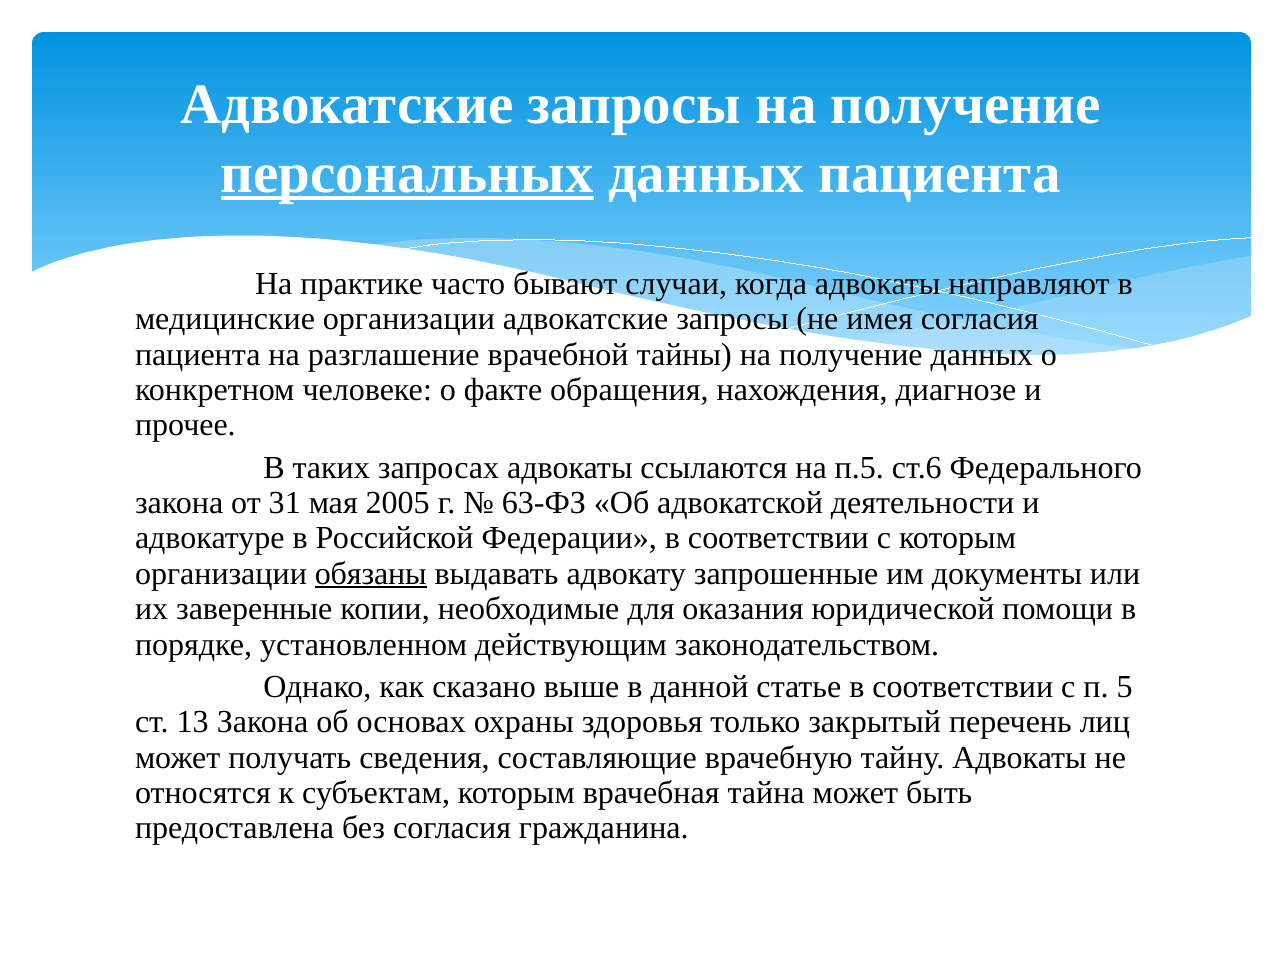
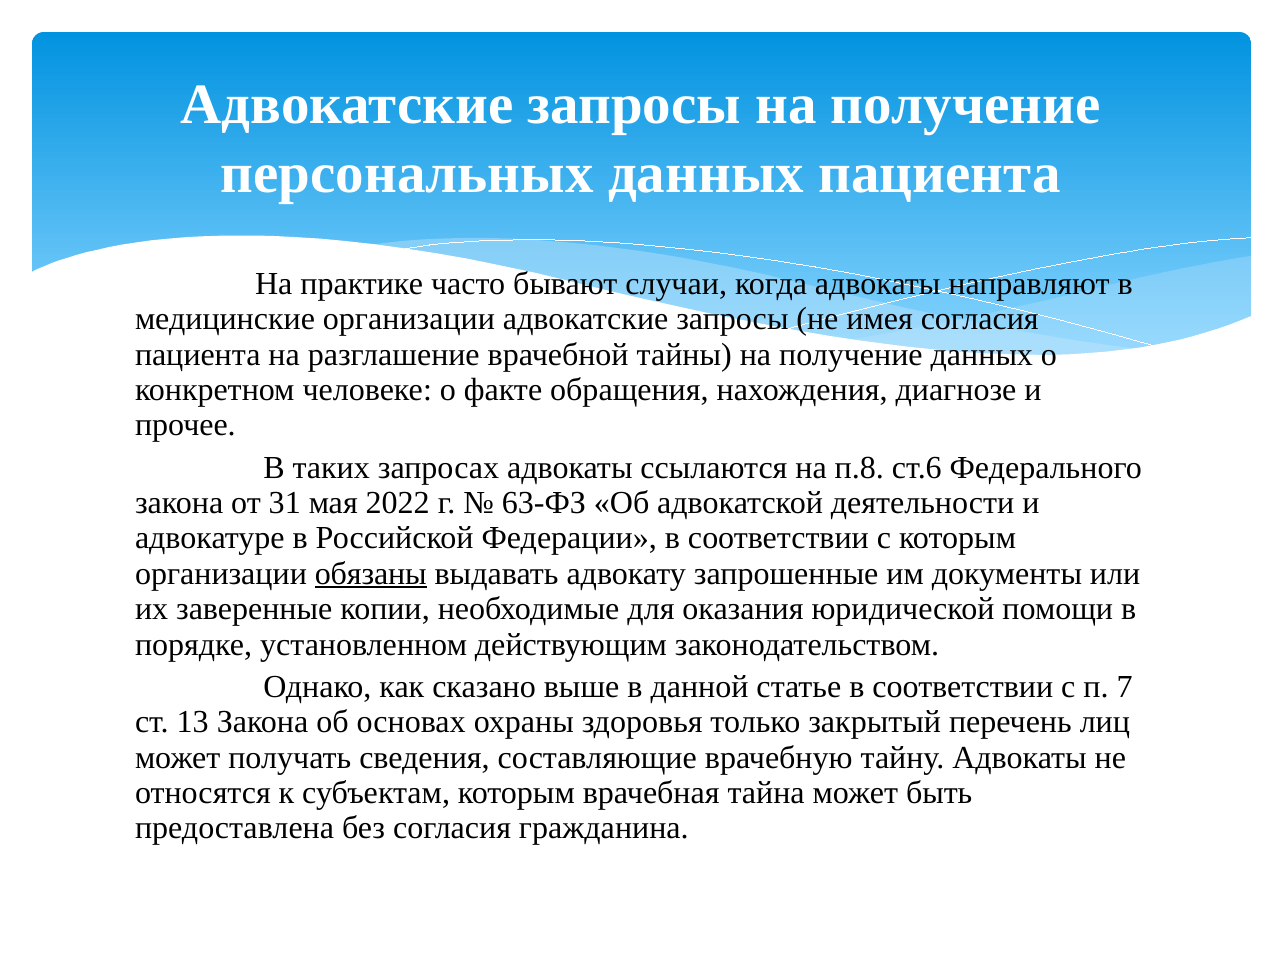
персональных underline: present -> none (407, 173)
п.5: п.5 -> п.8 (859, 467)
2005: 2005 -> 2022 (398, 503)
5: 5 -> 7 (1125, 686)
